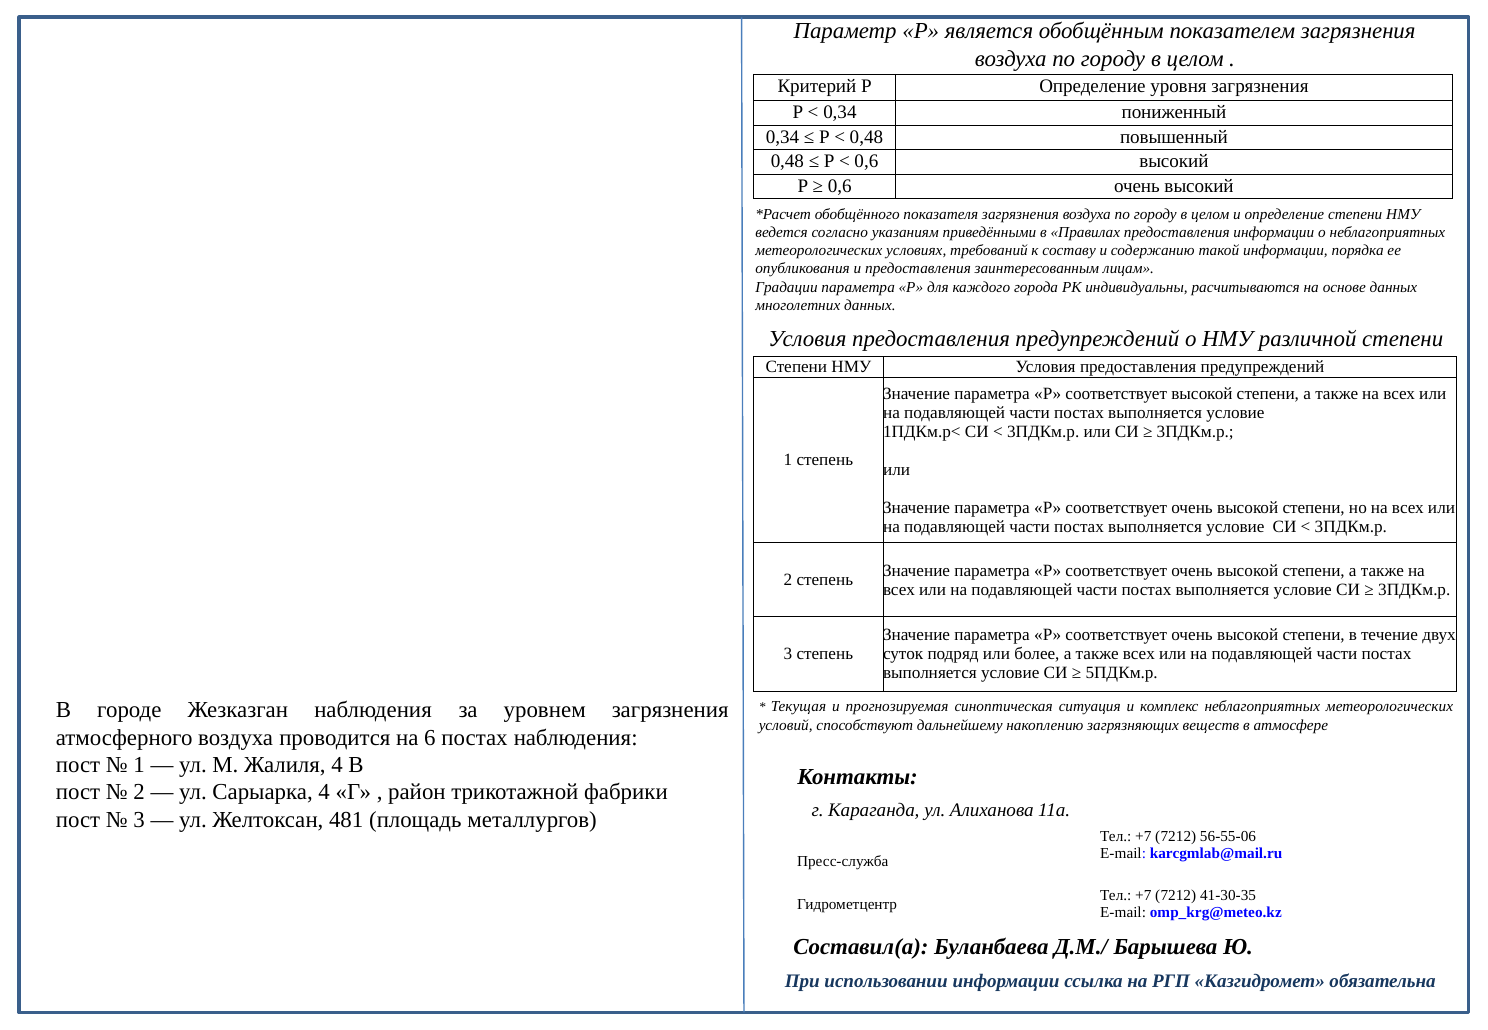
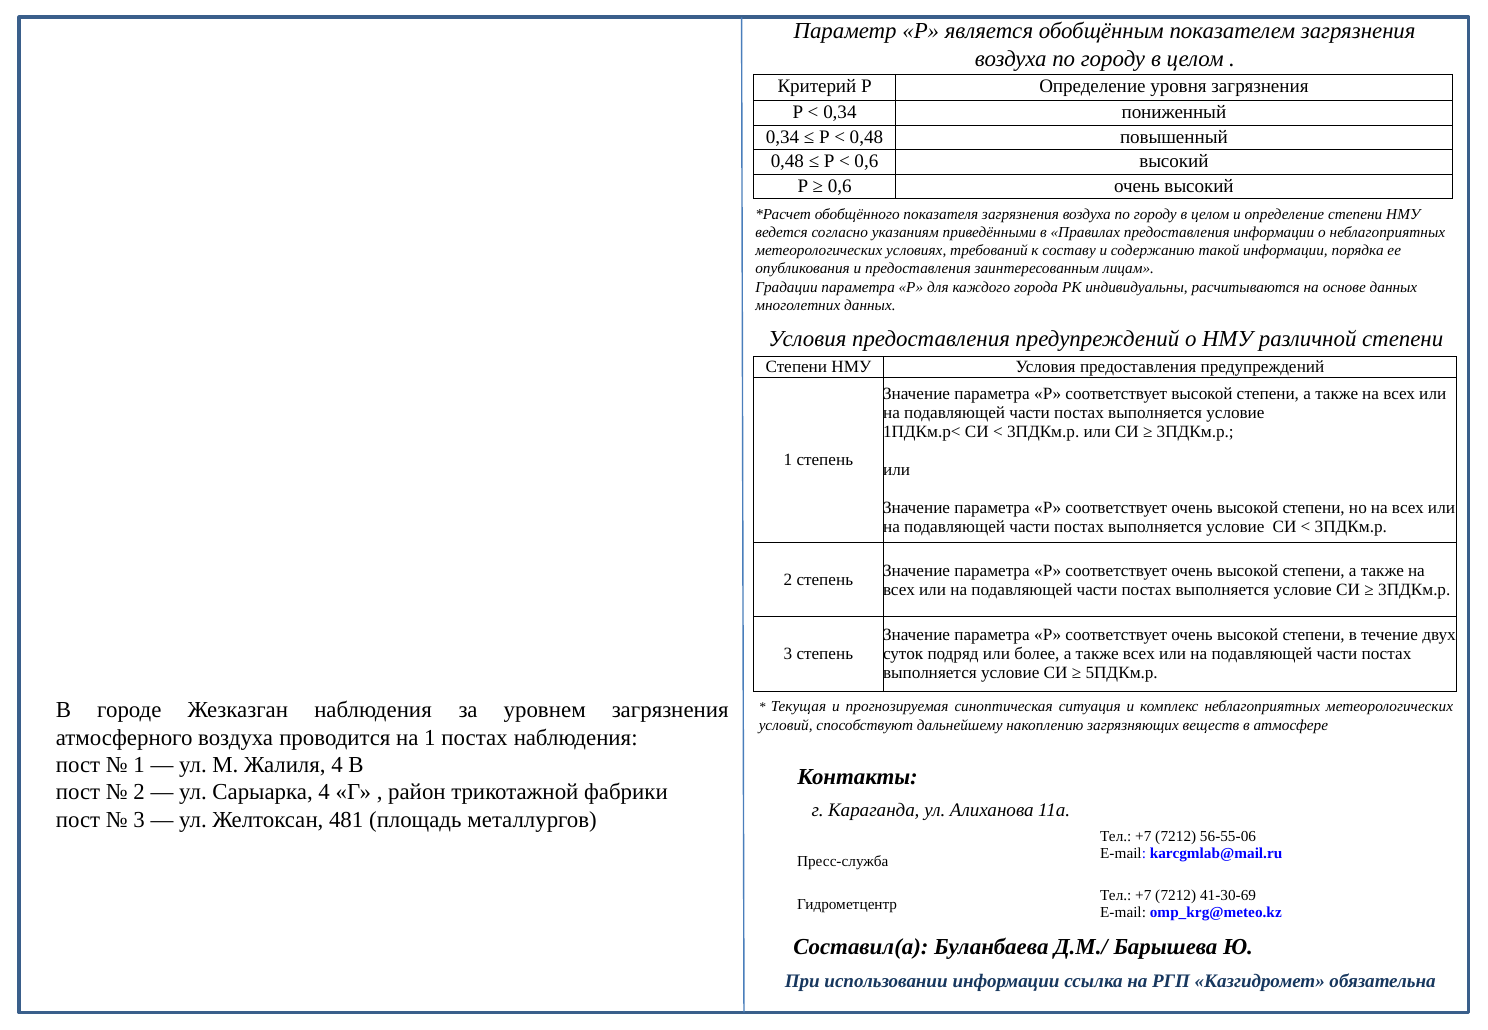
на 6: 6 -> 1 (430, 738)
41-30-35: 41-30-35 -> 41-30-69 (1228, 896)
